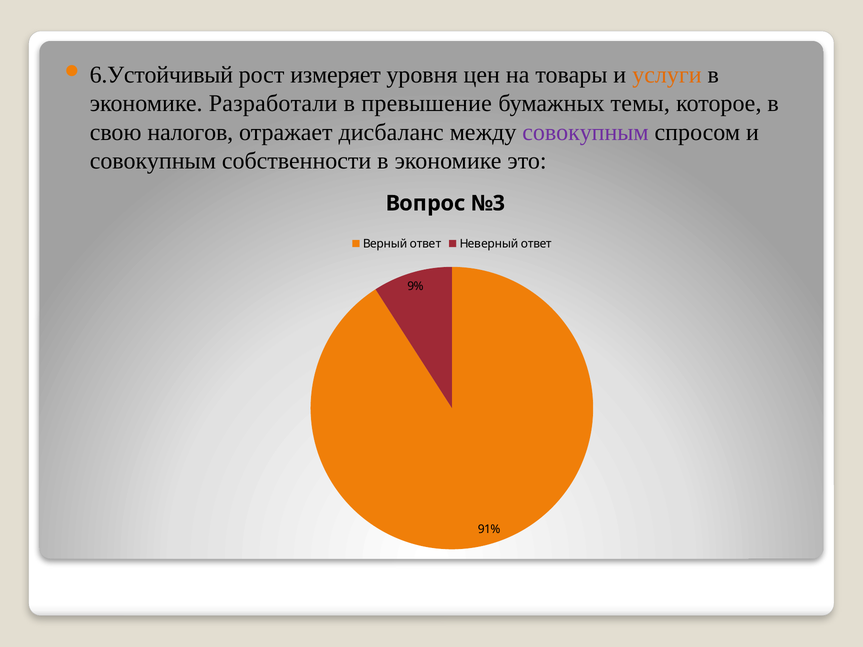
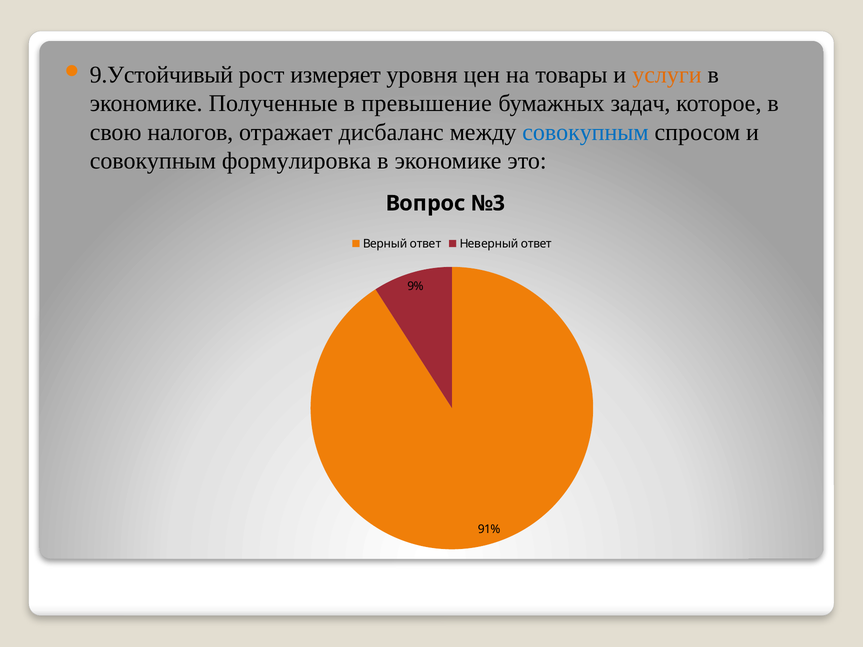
6.Устойчивый: 6.Устойчивый -> 9.Устойчивый (161, 75)
Разработали: Разработали -> Полученные (273, 104)
темы: темы -> задач (641, 104)
совокупным colour: purple -> blue (585, 132)
собственности: собственности -> формулировка (297, 161)
